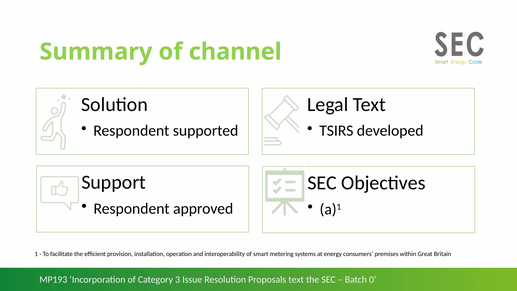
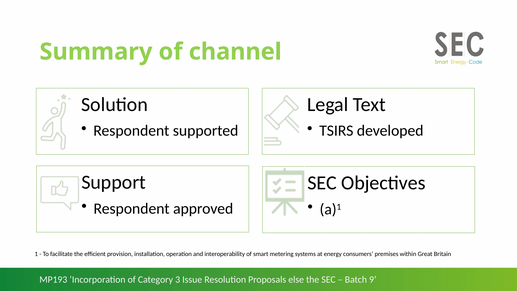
Proposals text: text -> else (296, 280)
0: 0 -> 9 (373, 280)
